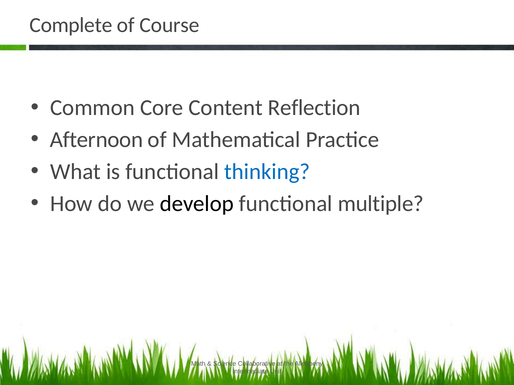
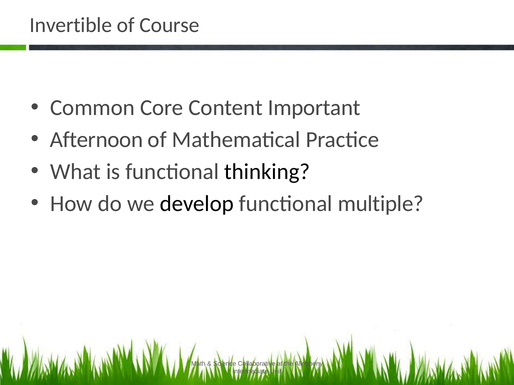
Complete: Complete -> Invertible (71, 25)
Reflection: Reflection -> Important (314, 108)
thinking colour: blue -> black (267, 172)
